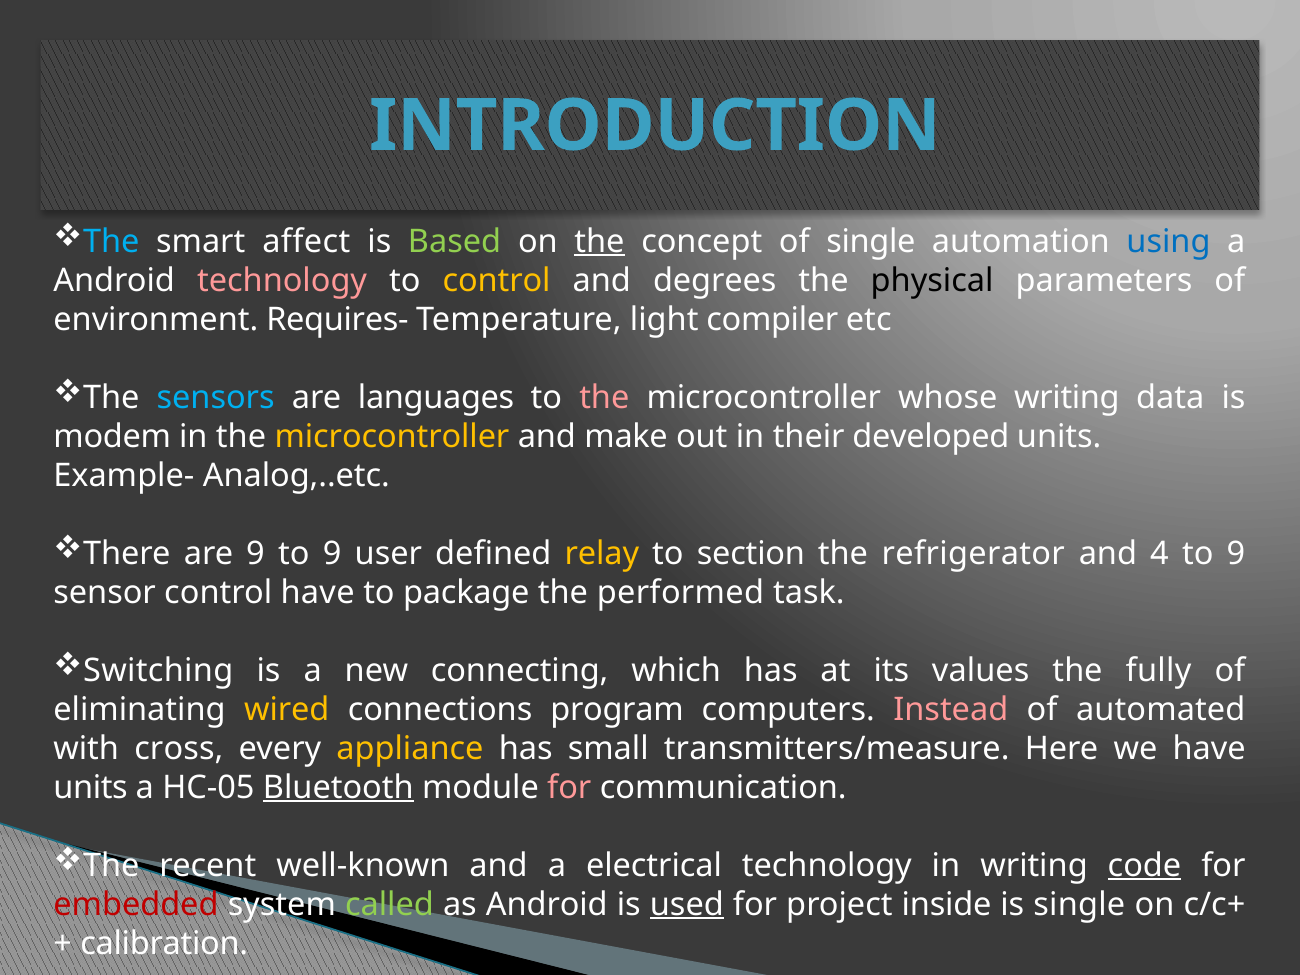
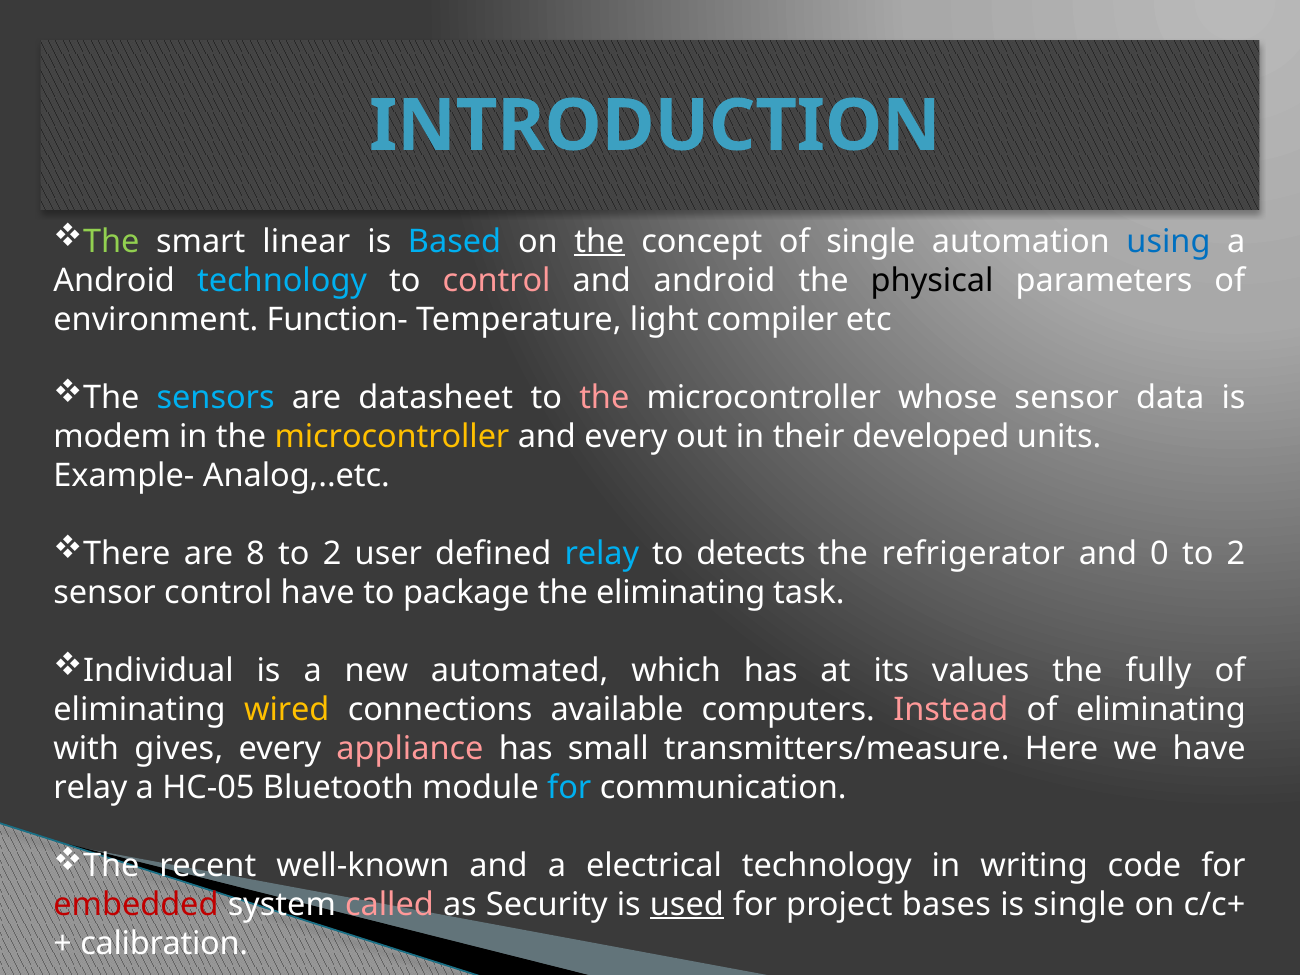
The colour: light blue -> light green (111, 241)
affect: affect -> linear (306, 241)
Based colour: light green -> light blue (455, 241)
technology colour: pink -> light blue (282, 280)
control colour: yellow -> pink (497, 280)
and degrees: degrees -> android (714, 280)
Requires-: Requires- -> Function- (337, 319)
languages: languages -> datasheet (436, 397)
whose writing: writing -> sensor (1067, 397)
and make: make -> every (626, 436)
are 9: 9 -> 8 (256, 553)
9: 9 -> 2 (332, 553)
relay colour: yellow -> light blue (602, 553)
section: section -> detects (751, 553)
4: 4 -> 0 (1160, 553)
9: 9 -> 2 (1236, 553)
the performed: performed -> eliminating (681, 592)
Switching: Switching -> Individual (158, 670)
connecting: connecting -> automated (520, 670)
program: program -> available (617, 709)
automated: automated -> eliminating (1161, 709)
cross: cross -> gives (179, 748)
appliance colour: yellow -> pink (410, 748)
units: units -> relay (90, 787)
Bluetooth underline: present -> none (338, 787)
for colour: pink -> light blue (569, 787)
code underline: present -> none (1144, 865)
called colour: light green -> pink (389, 904)
as Android: Android -> Security (547, 904)
inside: inside -> bases (946, 904)
